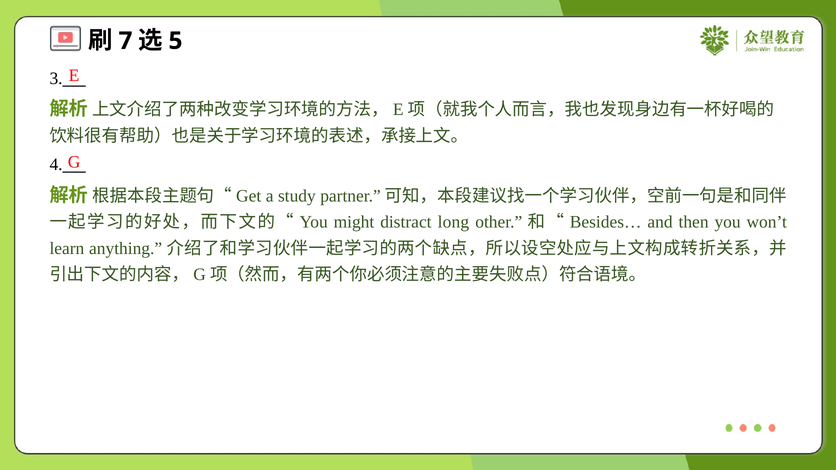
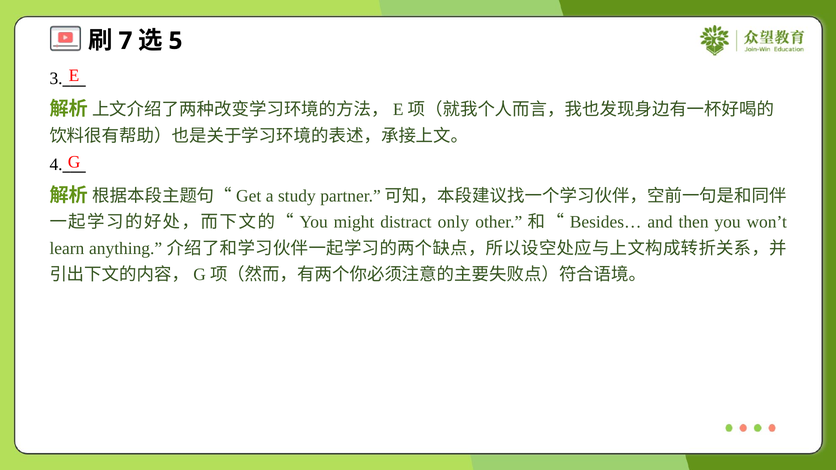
long: long -> only (453, 222)
